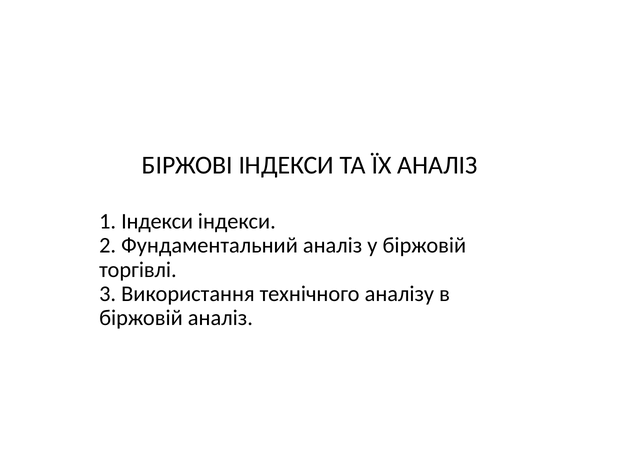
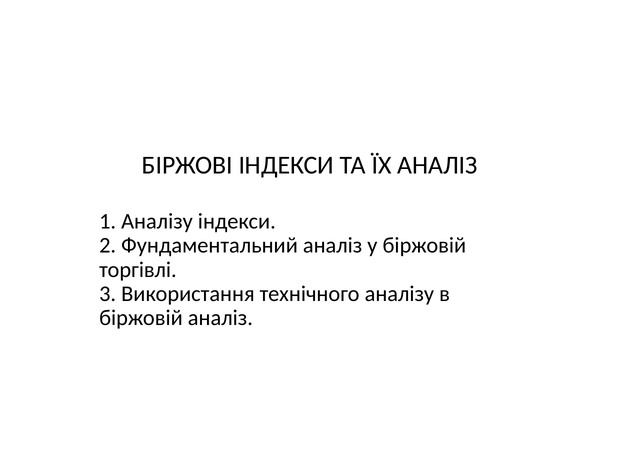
1 Індекси: Індекси -> Аналізу (157, 221)
